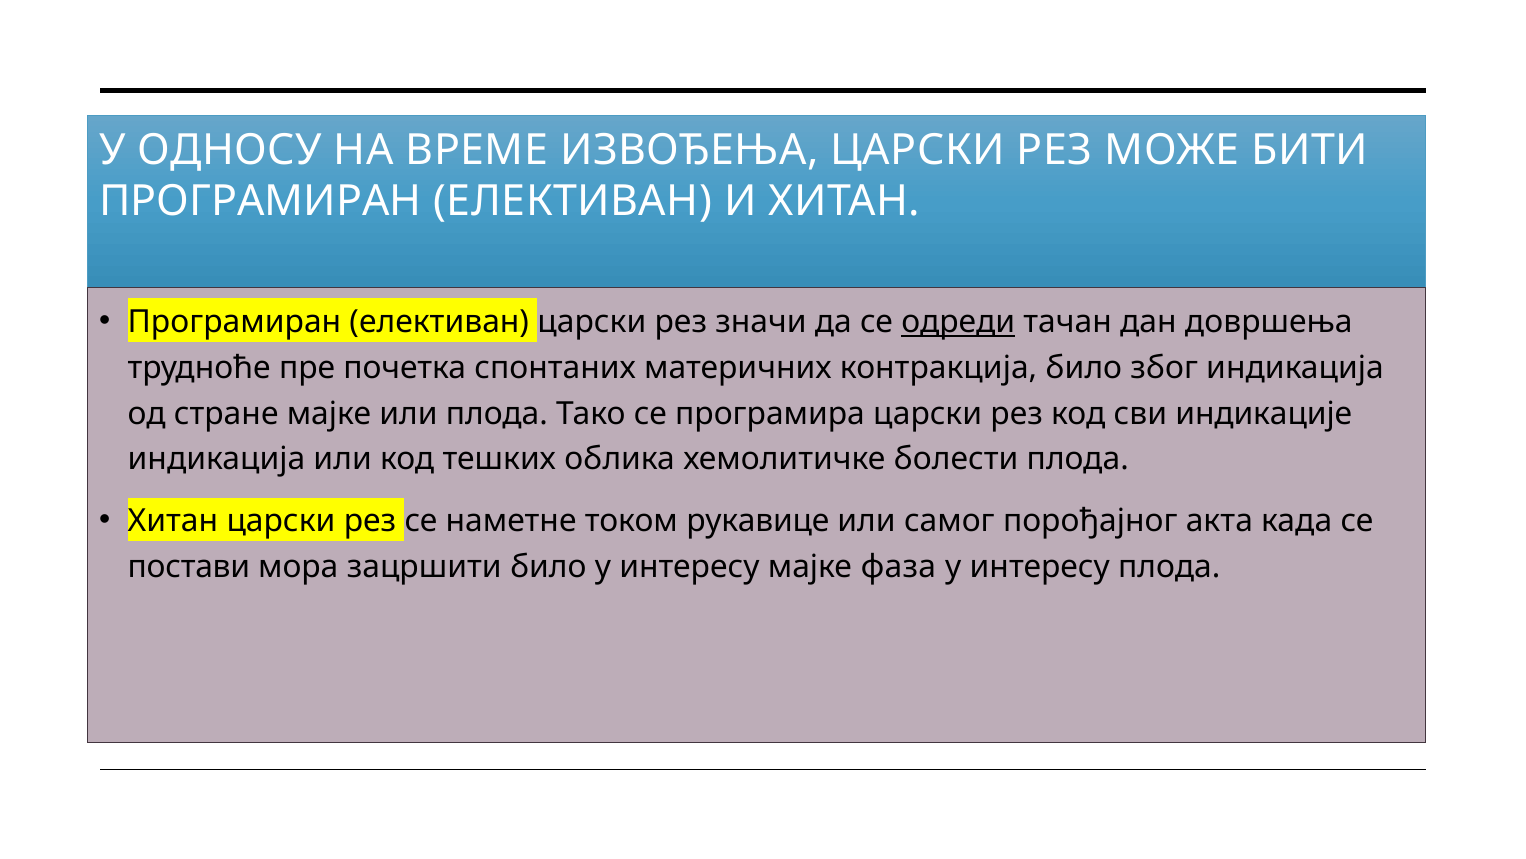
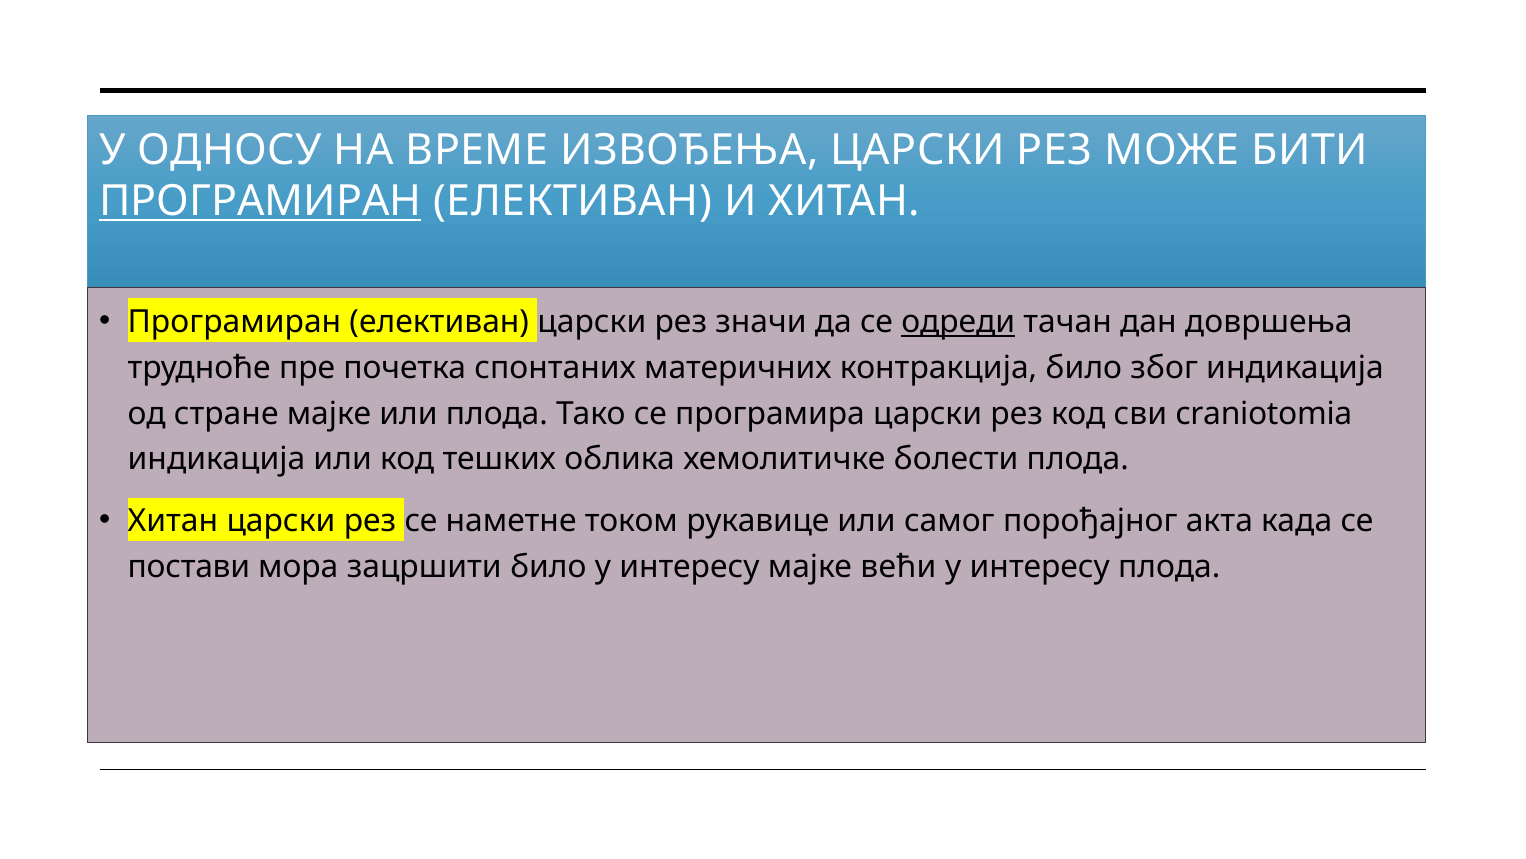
ПРОГРАМИРАН underline: none -> present (260, 201)
индикације: индикације -> craniotomia (1264, 413)
фаза: фаза -> већи (898, 566)
